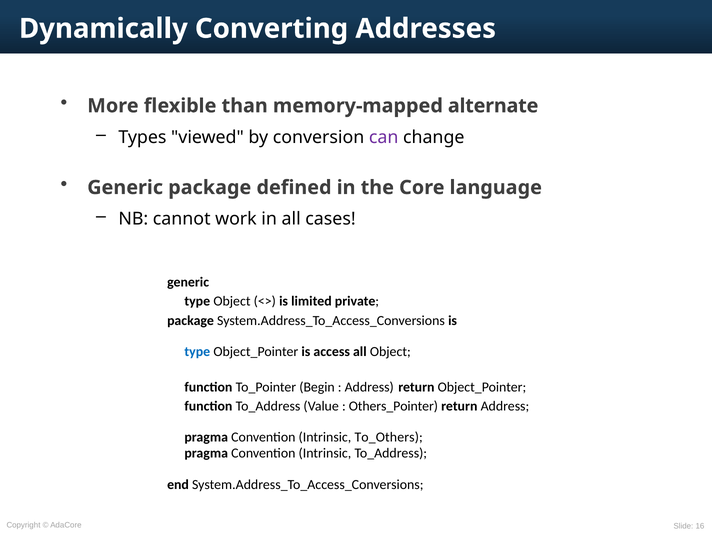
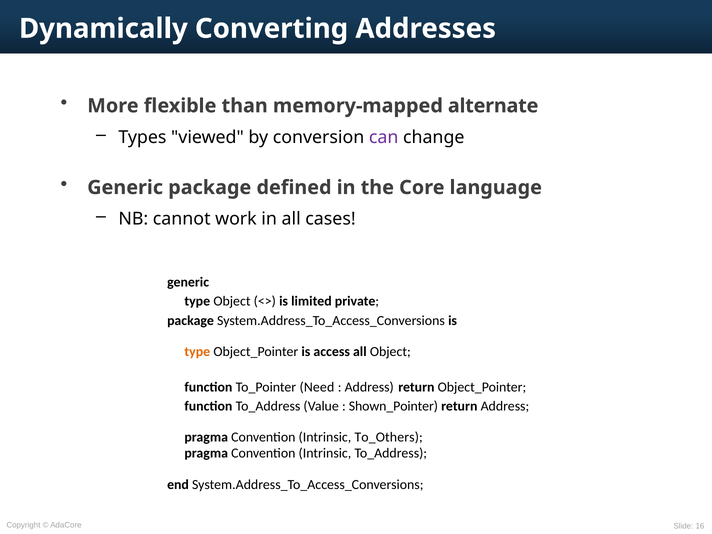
type colour: blue -> orange (197, 352)
Begin: Begin -> Need (317, 387)
Others_Pointer: Others_Pointer -> Shown_Pointer (393, 406)
